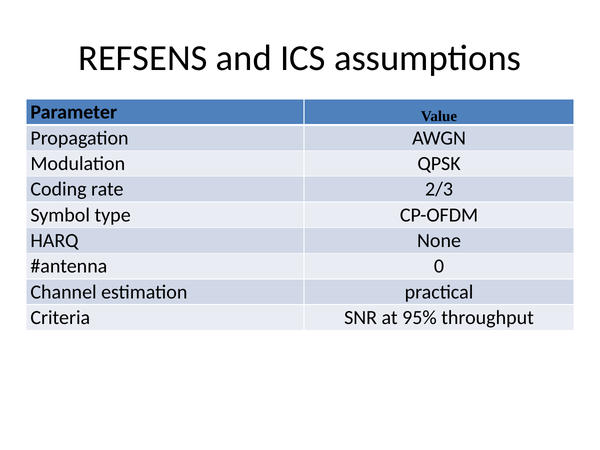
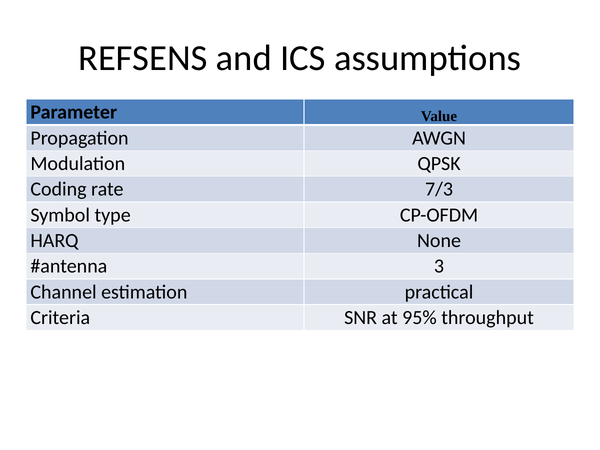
2/3: 2/3 -> 7/3 (439, 189)
0: 0 -> 3 (439, 266)
